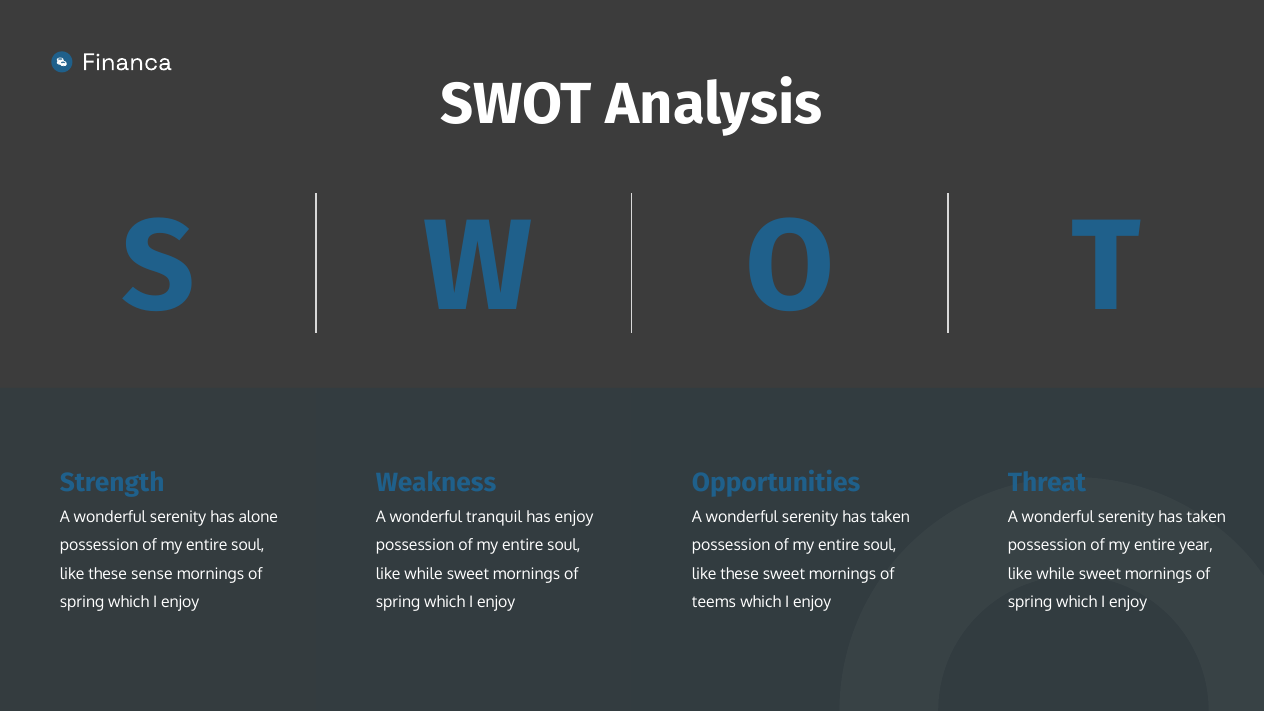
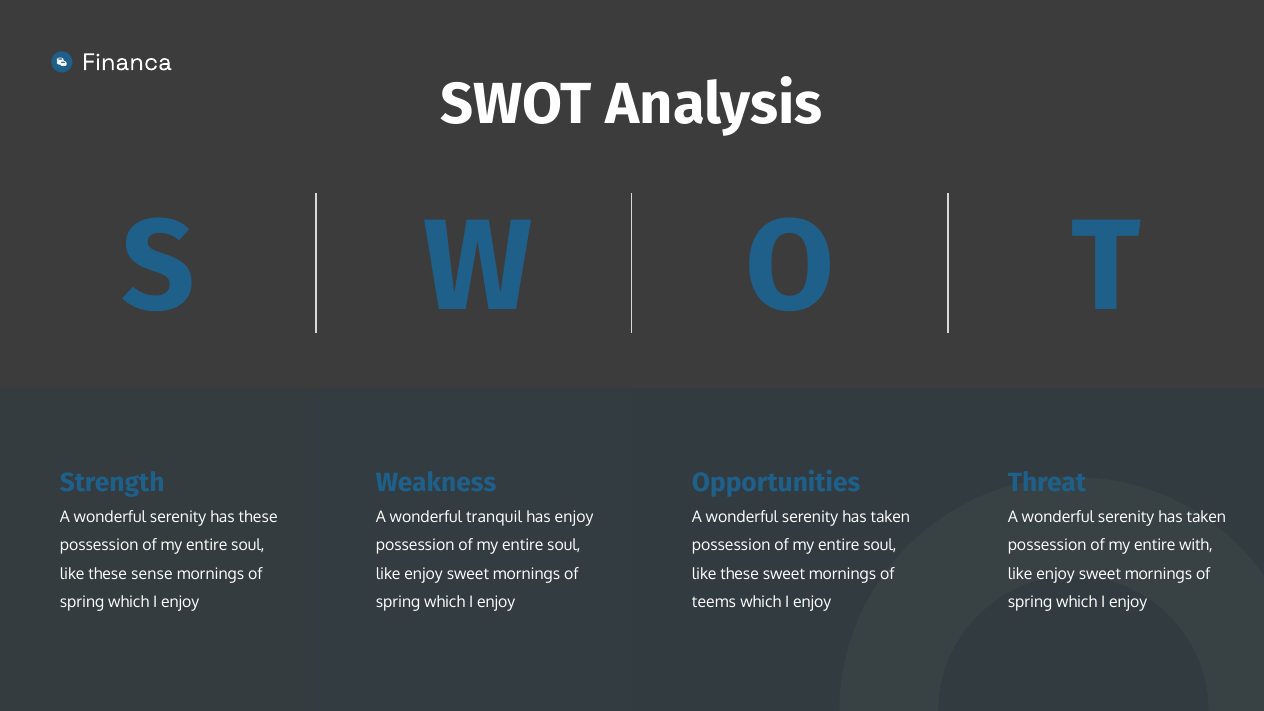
has alone: alone -> these (258, 517)
year: year -> with (1196, 546)
while: while -> enjoy (424, 574)
while: while -> enjoy (1056, 574)
